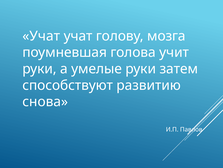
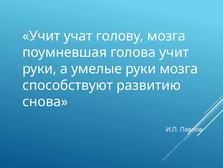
Учат: Учат -> Учит (41, 36)
руки затем: затем -> мозга (179, 69)
